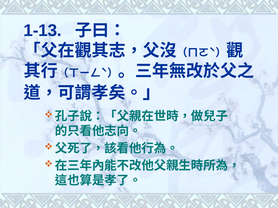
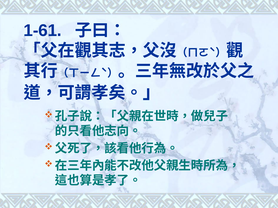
1-13: 1-13 -> 1-61 (43, 30)
